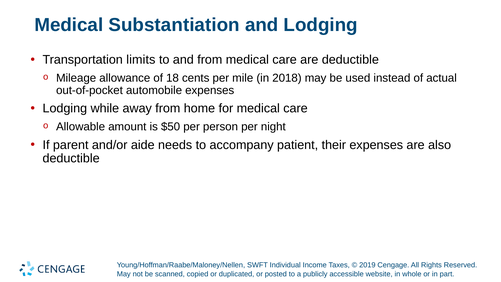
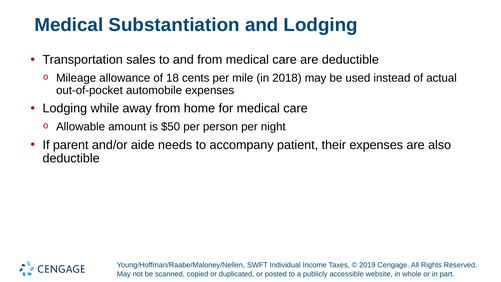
limits: limits -> sales (141, 60)
